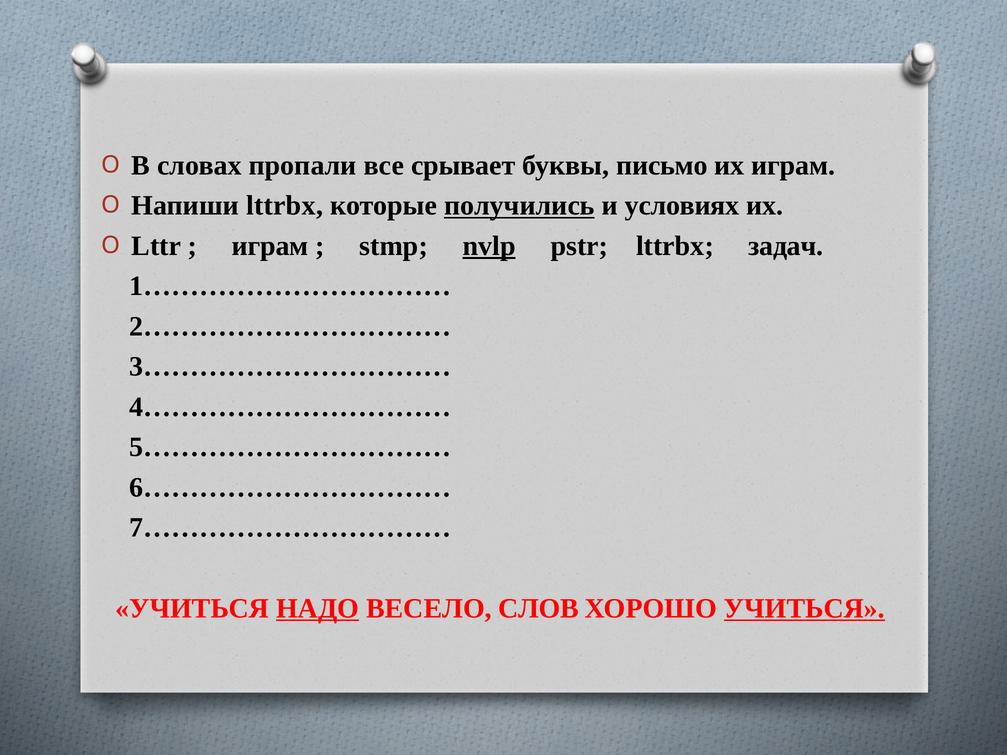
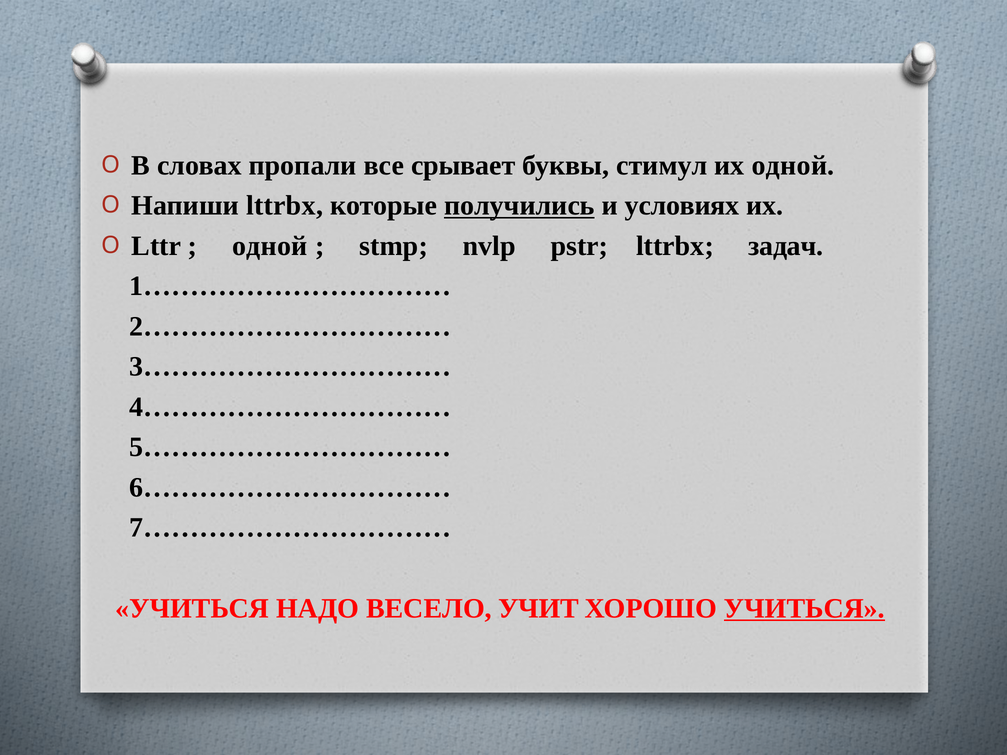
письмо: письмо -> стимул (662, 165)
их играм: играм -> одной (793, 165)
играм: играм -> одной (270, 246)
nvlp underline: present -> none (489, 246)
НАДО underline: present -> none (318, 608)
СЛОВ: СЛОВ -> УЧИТ (539, 608)
